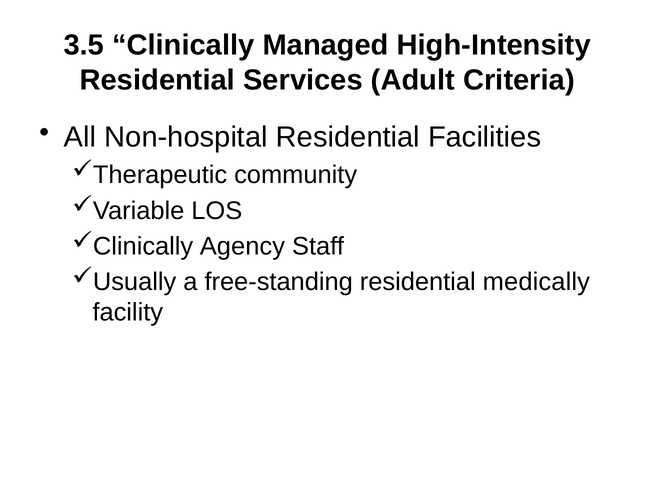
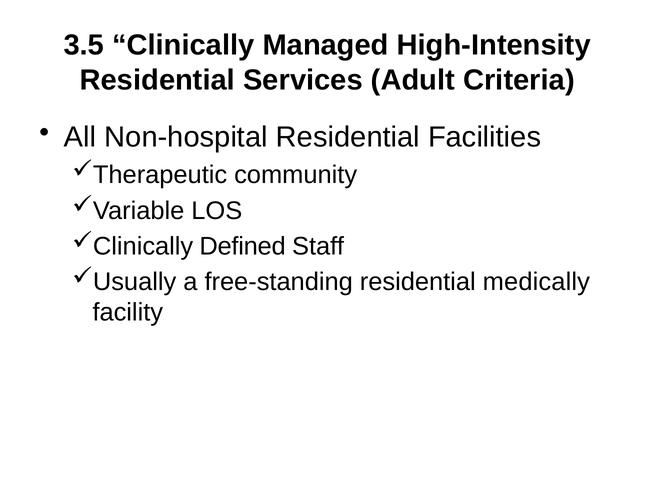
Agency: Agency -> Defined (243, 246)
